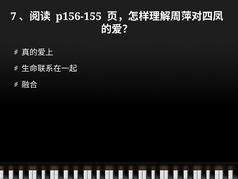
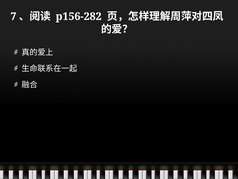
p156-155: p156-155 -> p156-282 (79, 16)
